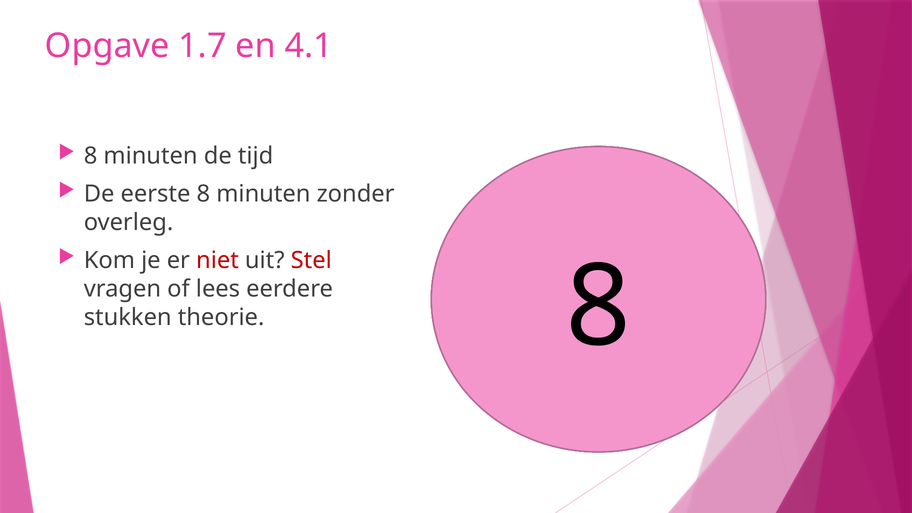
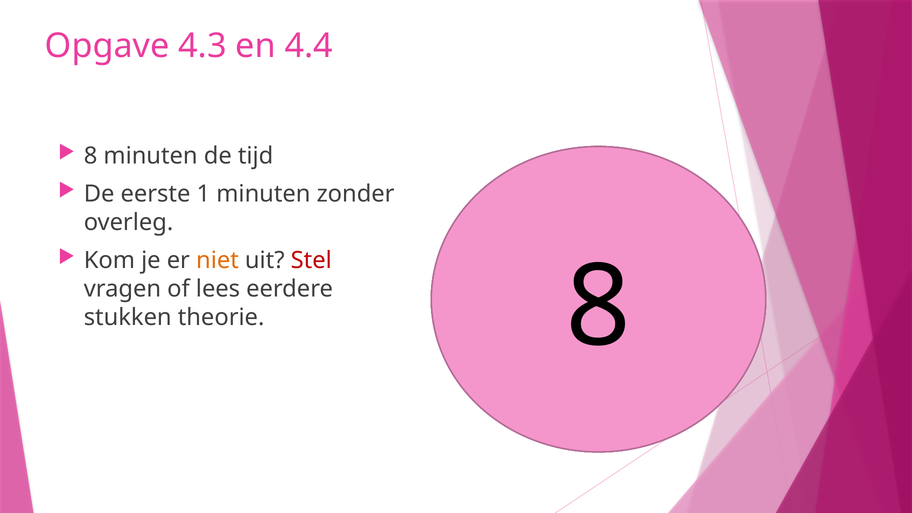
1.7: 1.7 -> 4.3 (202, 46)
4.1: 4.1 -> 4.4 (309, 46)
eerste 8: 8 -> 1 (203, 194)
niet colour: red -> orange (217, 261)
